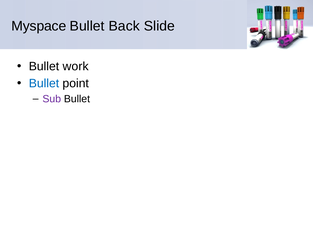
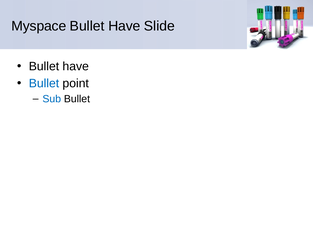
Back: Back -> Have (124, 26)
work: work -> have (76, 67)
Sub colour: purple -> blue (52, 99)
